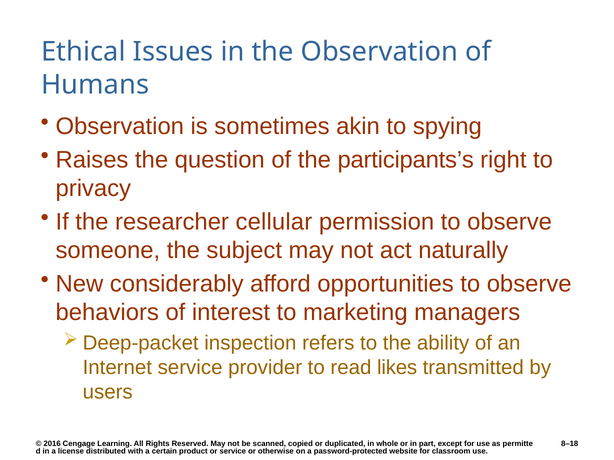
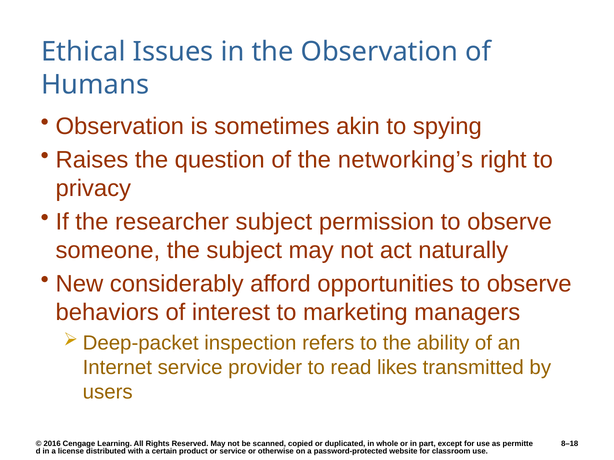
participants’s: participants’s -> networking’s (405, 160)
researcher cellular: cellular -> subject (274, 222)
